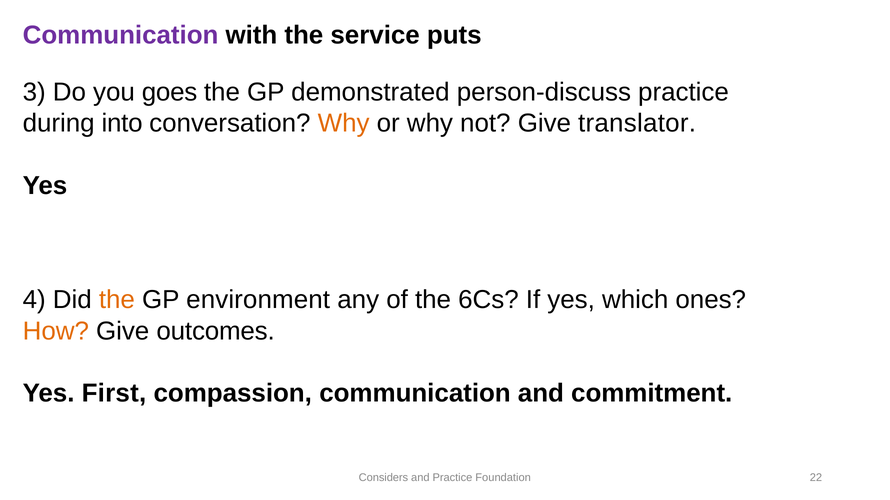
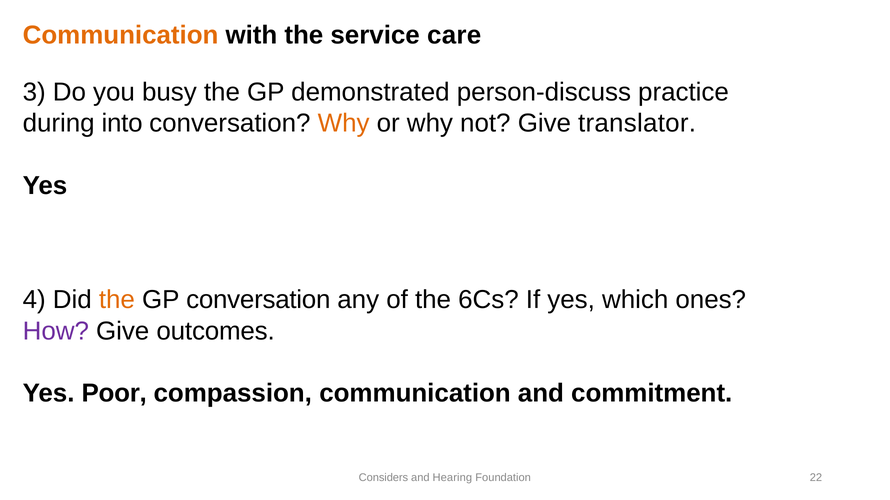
Communication colour: purple -> orange (121, 35)
puts: puts -> care (454, 35)
goes: goes -> busy (169, 92)
GP environment: environment -> conversation (258, 300)
How colour: orange -> purple (56, 331)
First: First -> Poor (114, 394)
and Practice: Practice -> Hearing (452, 478)
